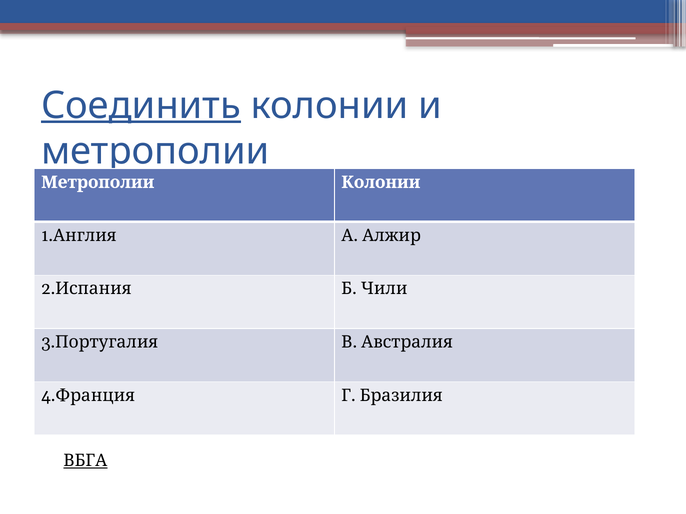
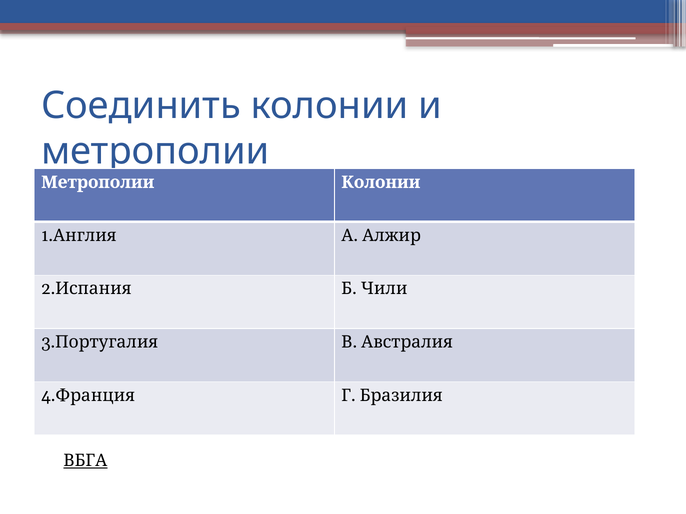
Соединить underline: present -> none (141, 106)
